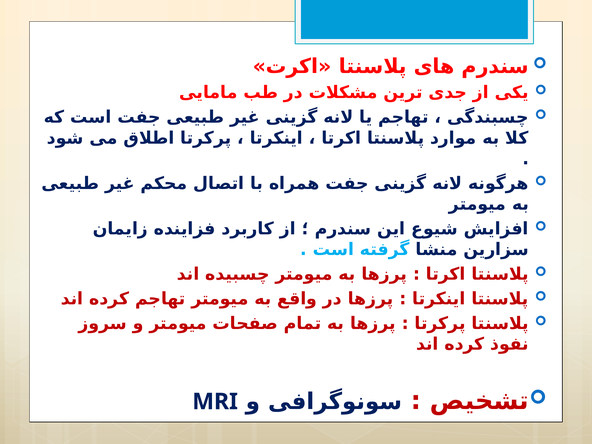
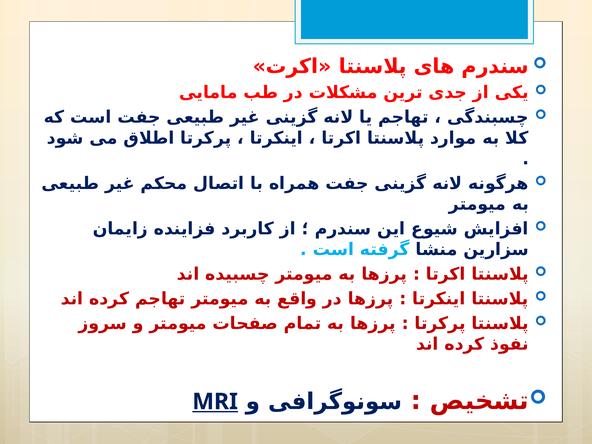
MRI underline: none -> present (215, 402)
